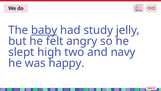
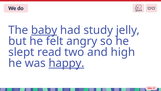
high: high -> read (49, 52)
navy: navy -> high (123, 52)
happy underline: none -> present (66, 63)
